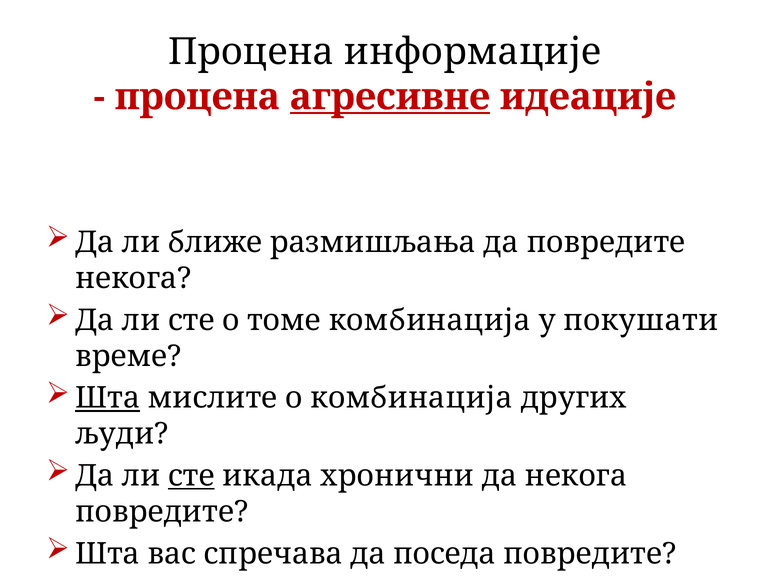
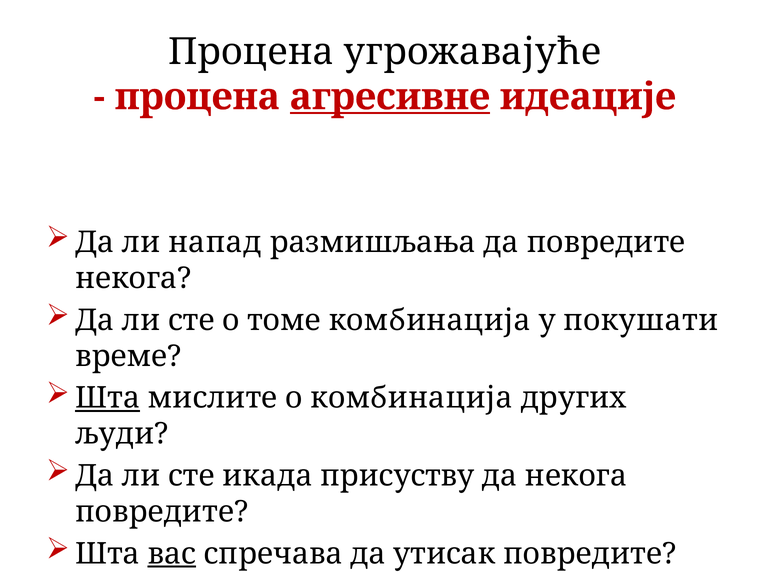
информације: информације -> угрожавајуће (473, 52)
ближе: ближе -> напад (215, 243)
сте underline: present -> none (191, 476)
хронични: хронични -> присуству (397, 476)
вас underline: none -> present (172, 554)
поседа: поседа -> утисак (444, 554)
